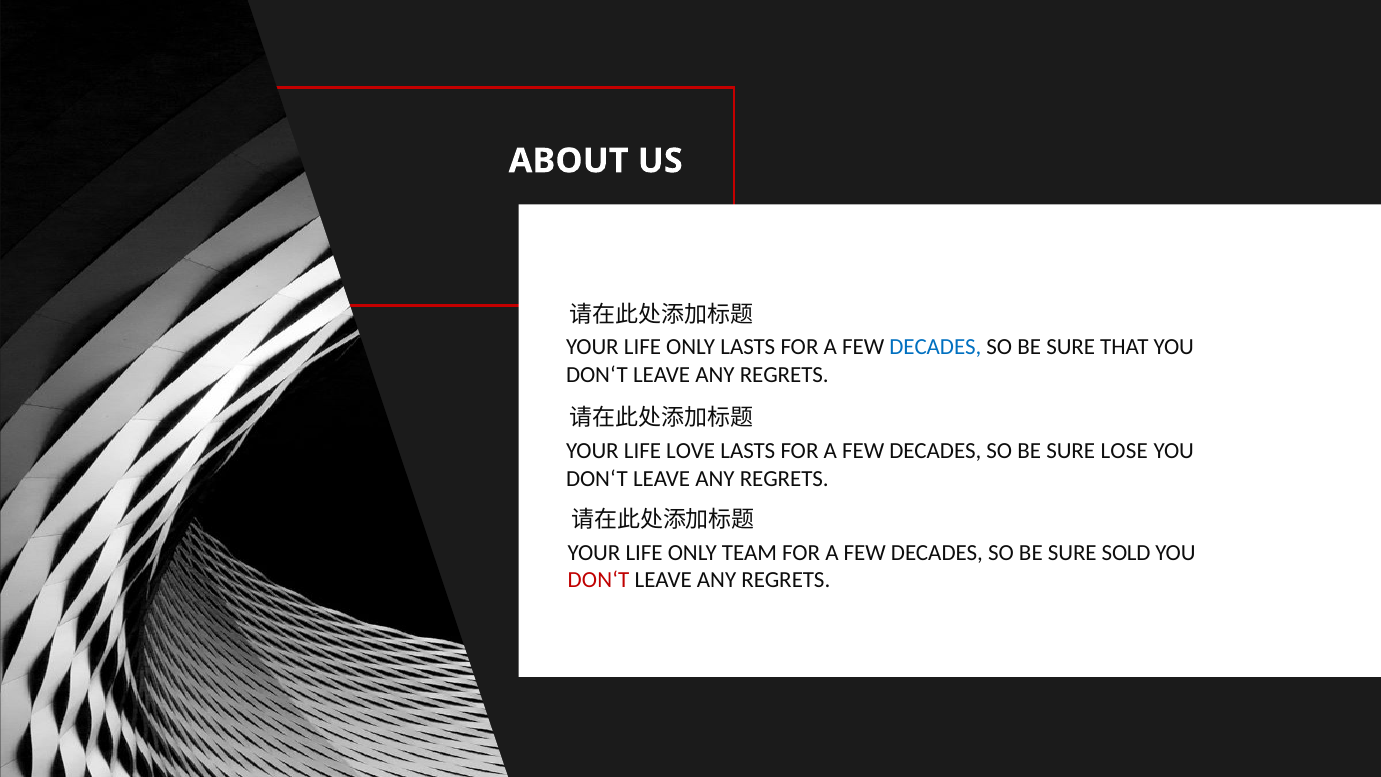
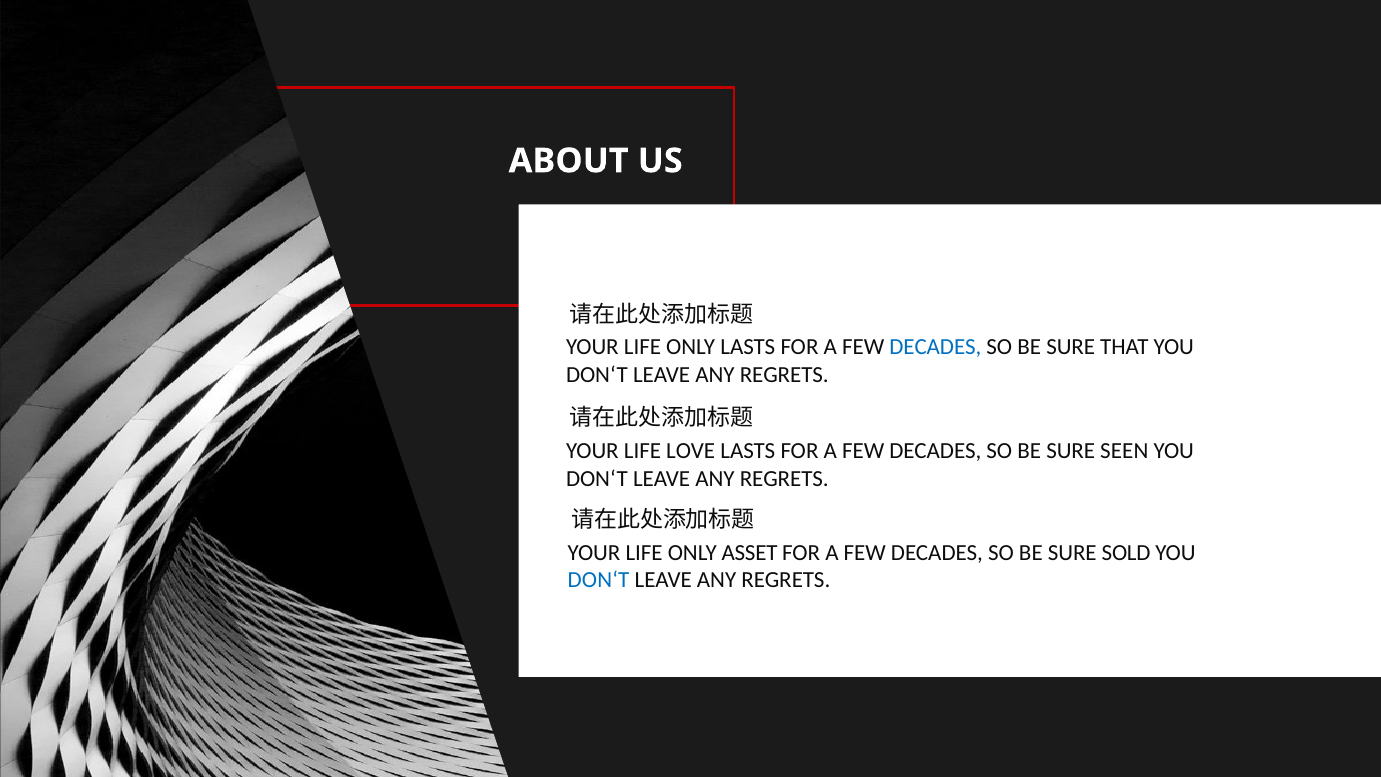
LOSE: LOSE -> SEEN (1124, 451)
TEAM: TEAM -> ASSET (750, 553)
DON‘T colour: red -> blue (599, 580)
